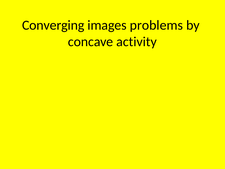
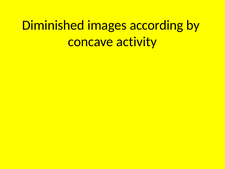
Converging: Converging -> Diminished (53, 25)
problems: problems -> according (156, 25)
